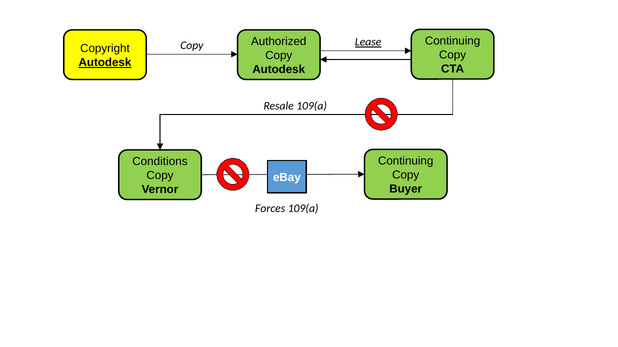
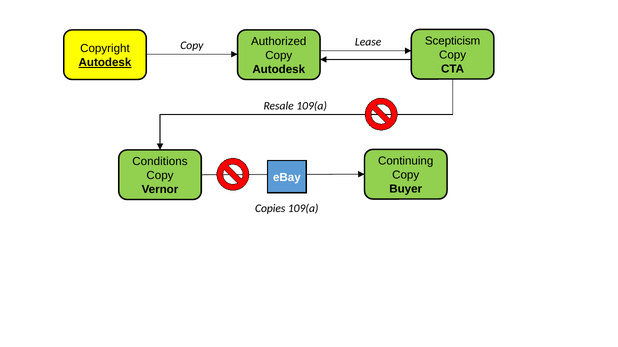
Continuing: Continuing -> Scepticism (453, 41)
Lease underline: present -> none (368, 42)
Forces: Forces -> Copies (270, 209)
